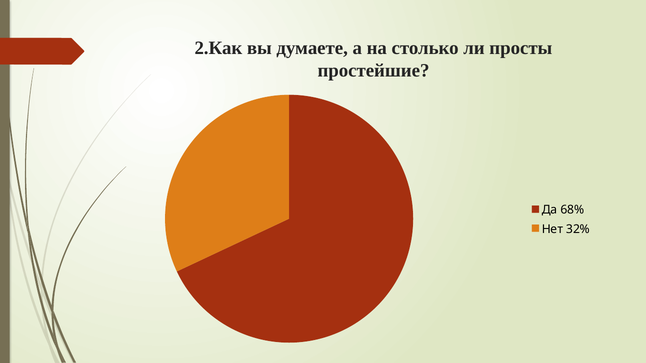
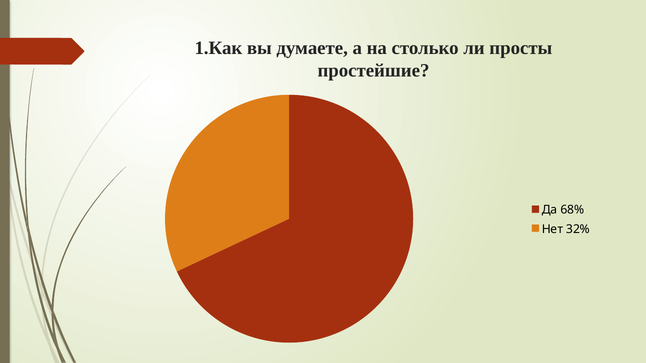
2.Как: 2.Как -> 1.Как (218, 48)
